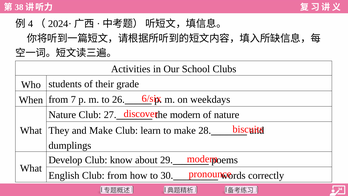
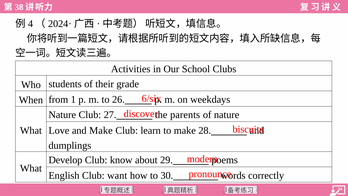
7: 7 -> 1 (73, 99)
the modern: modern -> parents (185, 115)
They: They -> Love (59, 130)
Club from: from -> want (117, 175)
